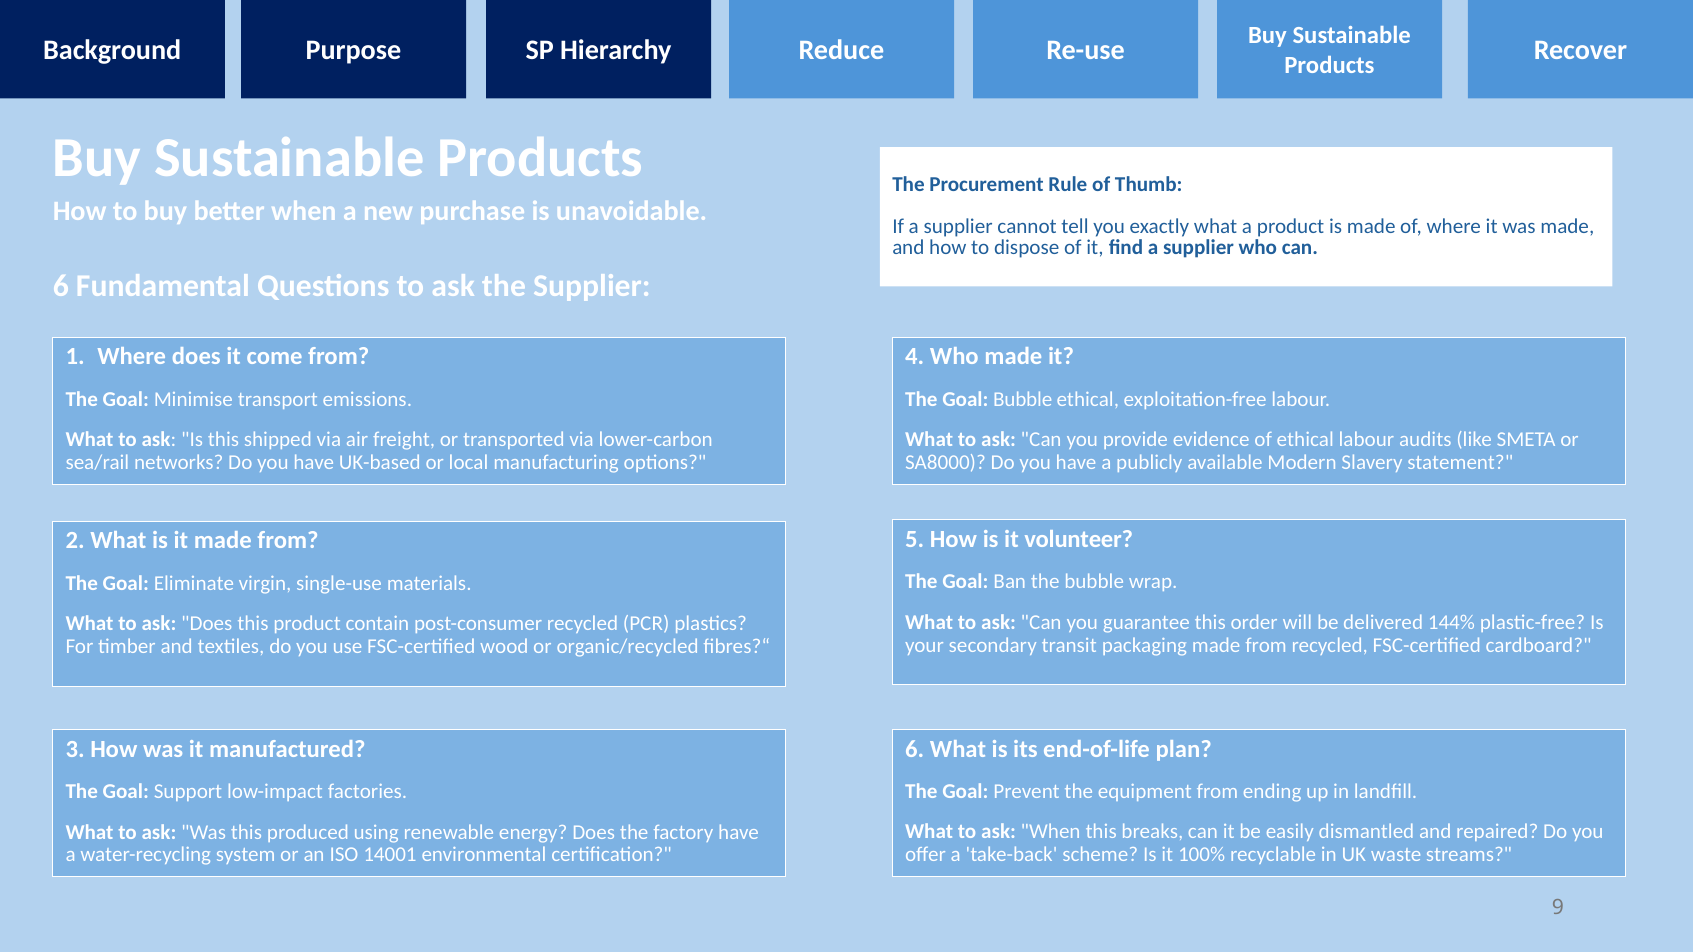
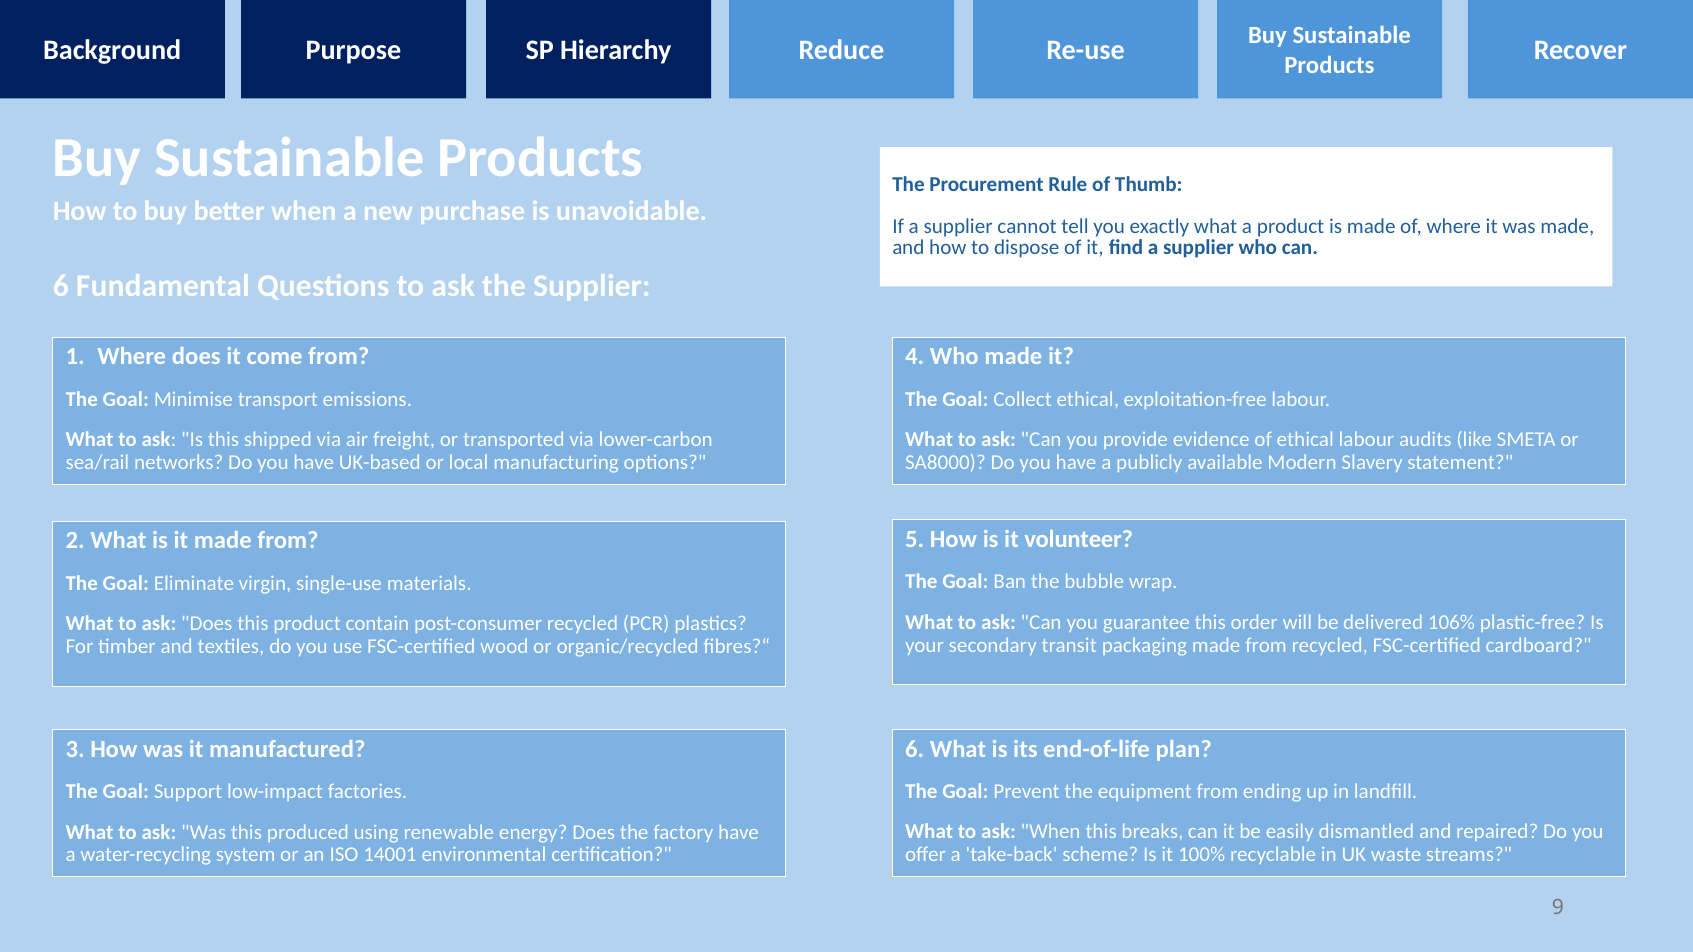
Goal Bubble: Bubble -> Collect (1023, 399)
144%: 144% -> 106% (1451, 622)
